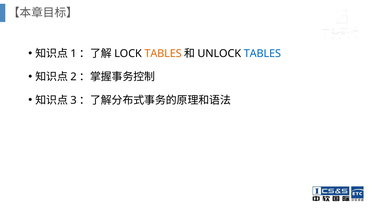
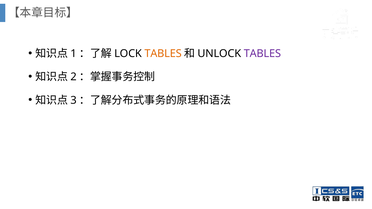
TABLES colour: blue -> purple (262, 54)
